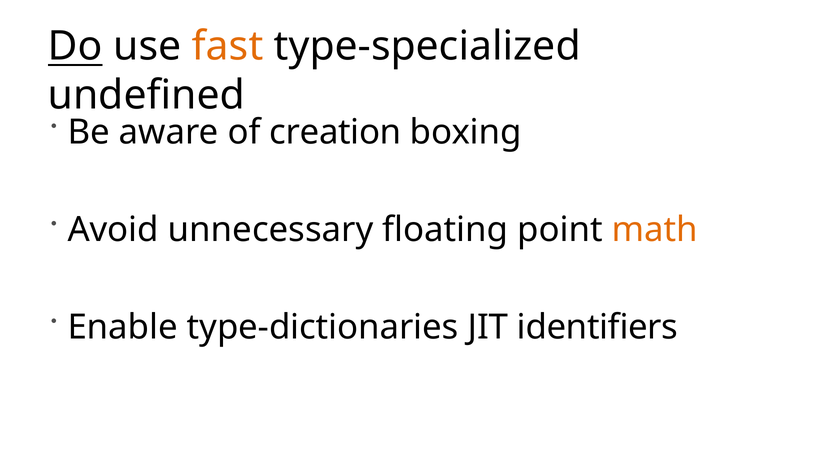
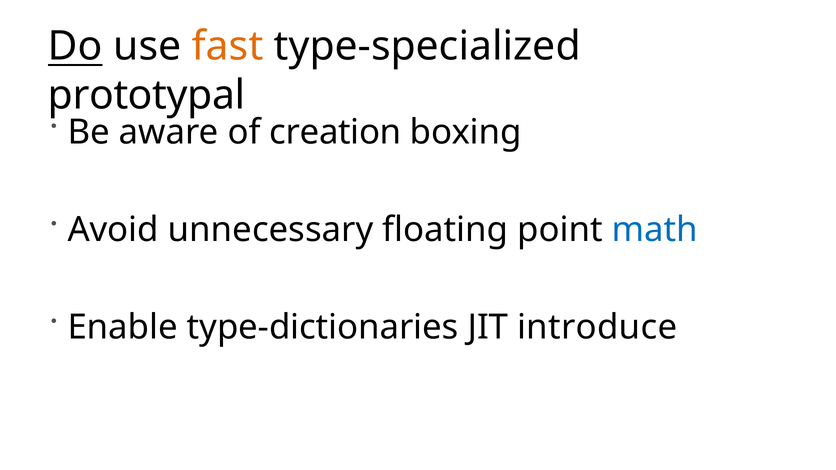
undefined: undefined -> prototypal (147, 95)
math colour: orange -> blue (655, 230)
identifiers: identifiers -> introduce (597, 327)
